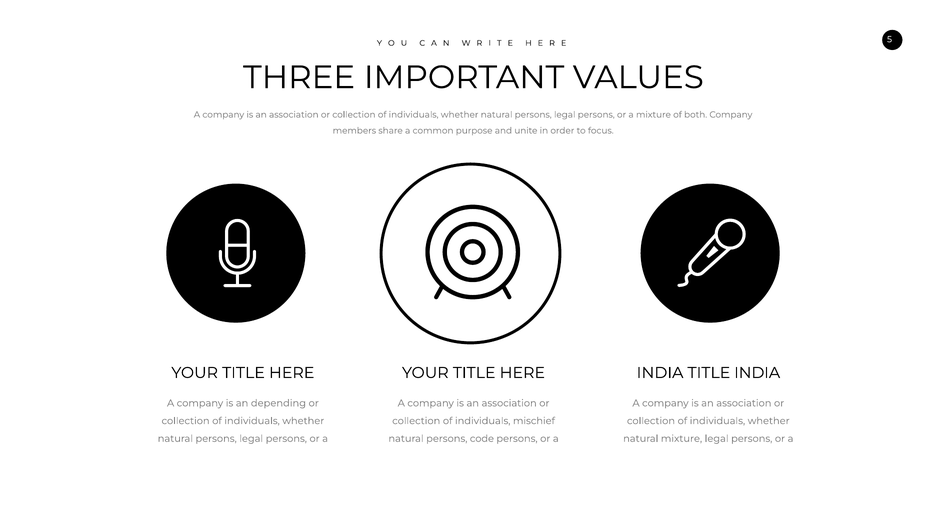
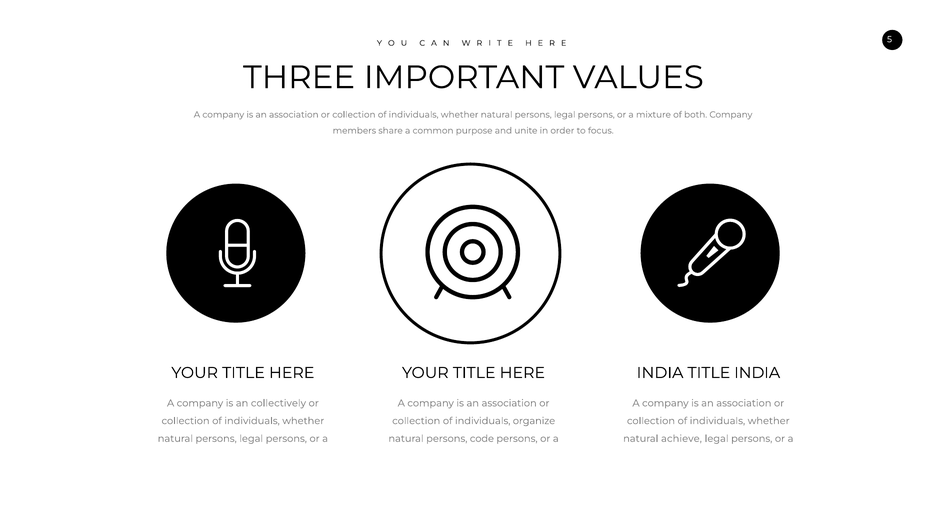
depending: depending -> collectively (278, 403)
mischief: mischief -> organize (534, 421)
natural mixture: mixture -> achieve (681, 439)
